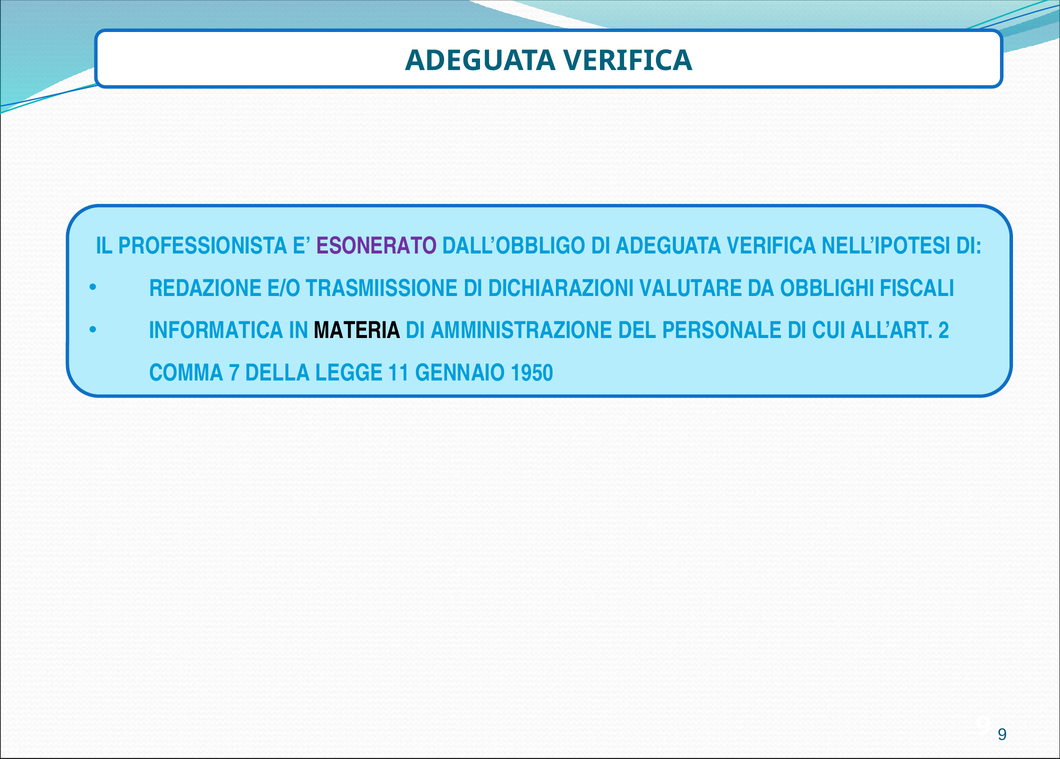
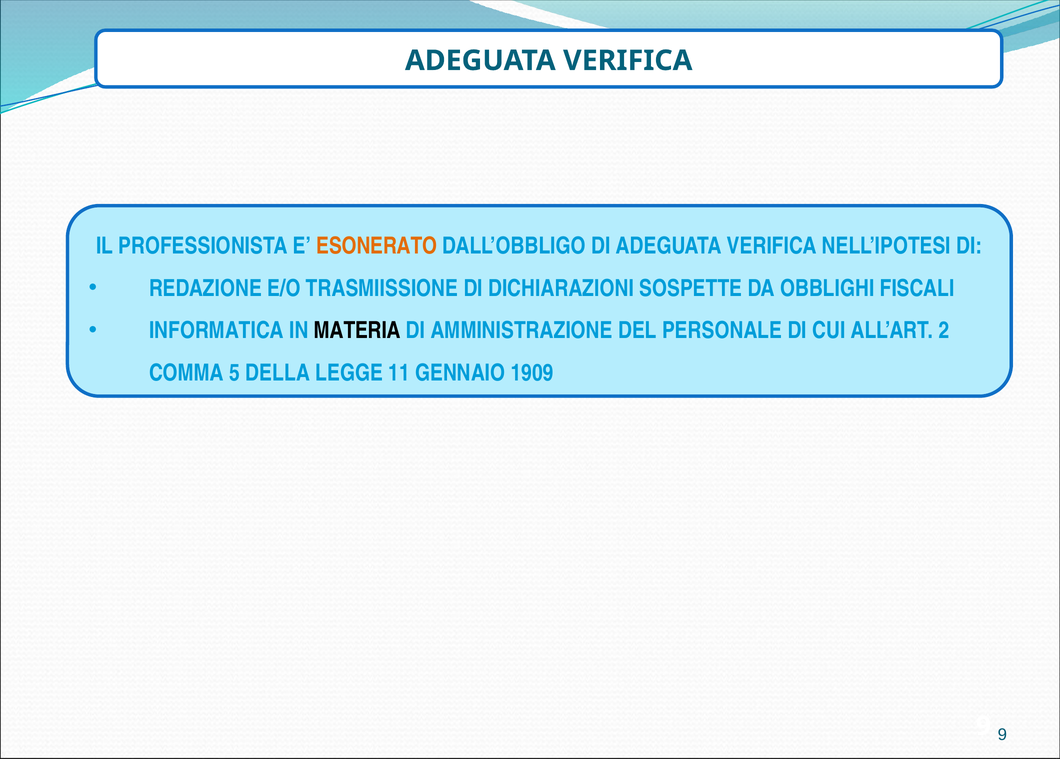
ESONERATO colour: purple -> orange (377, 246)
VALUTARE: VALUTARE -> SOSPETTE (691, 288)
7: 7 -> 5 (235, 373)
1950: 1950 -> 1909 (532, 373)
